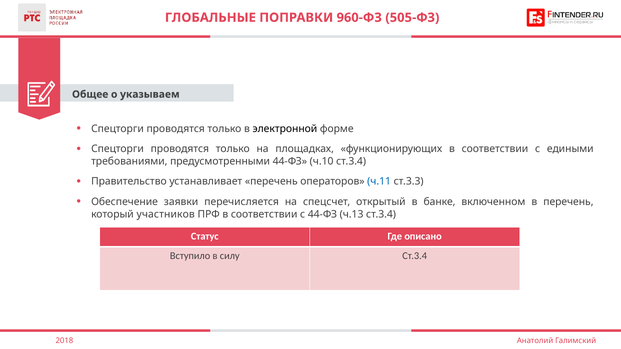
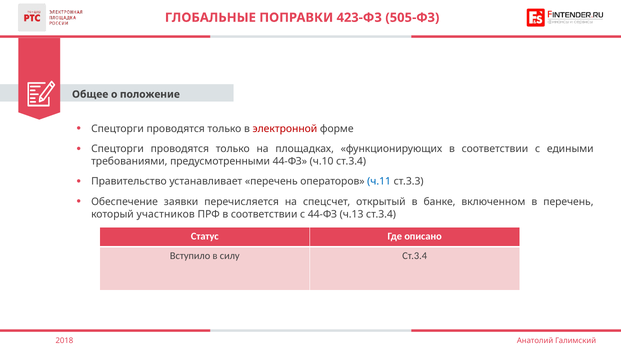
960-ФЗ: 960-ФЗ -> 423-ФЗ (359, 18)
указываем: указываем -> положение (150, 94)
электронной colour: black -> red (285, 129)
